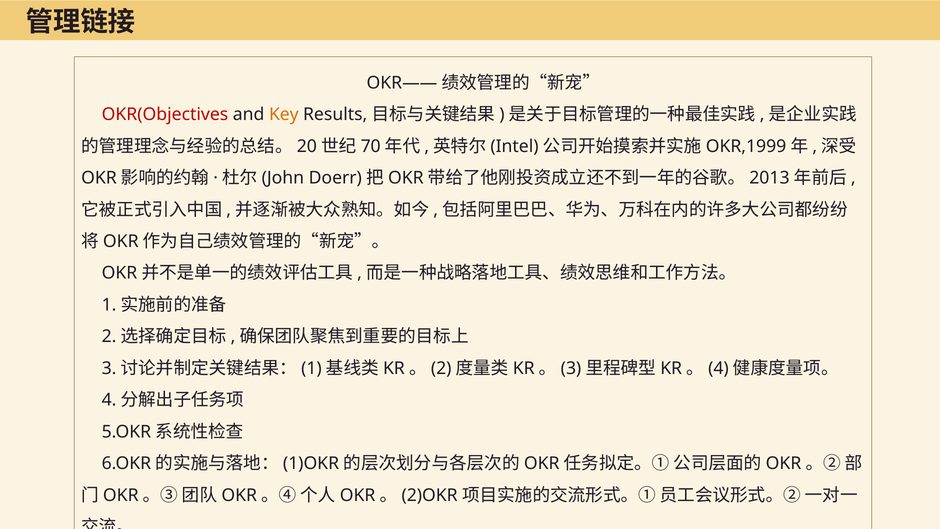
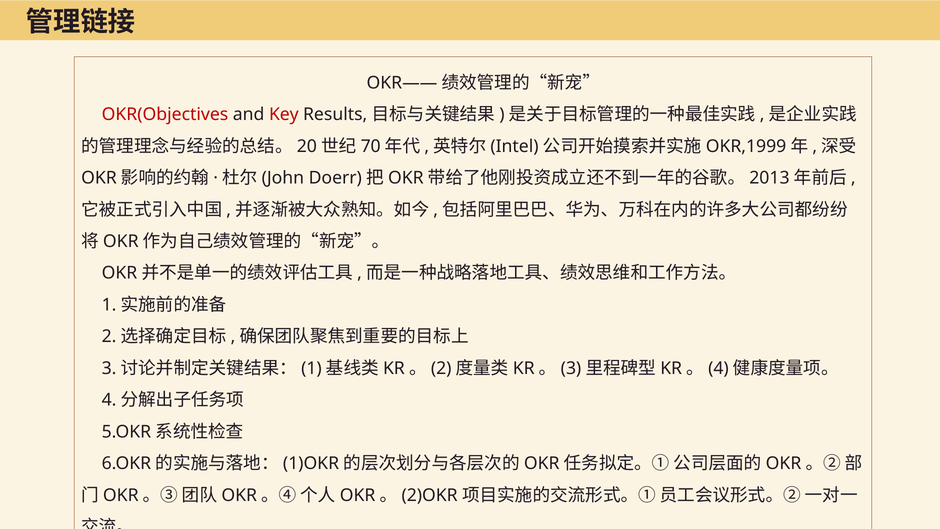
Key colour: orange -> red (284, 114)
